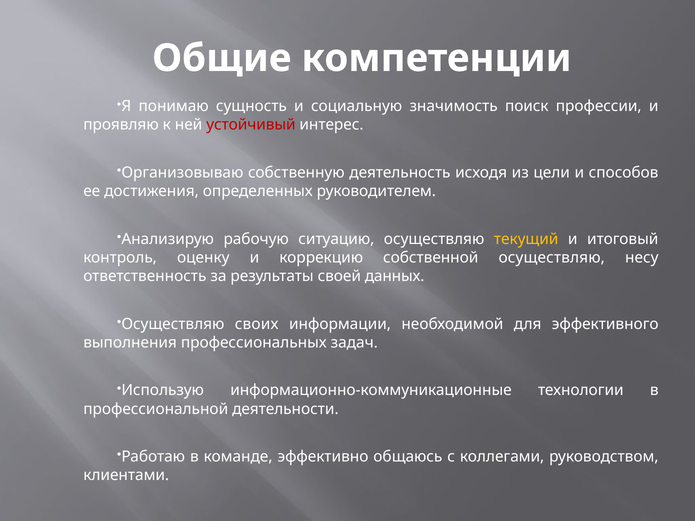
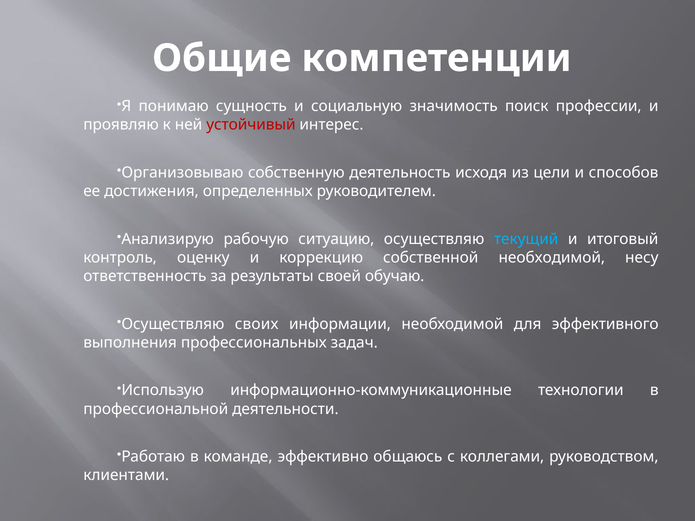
текущий colour: yellow -> light blue (526, 239)
собственной осуществляю: осуществляю -> необходимой (552, 258)
данных: данных -> обучаю (395, 276)
